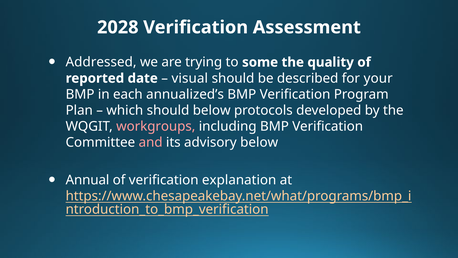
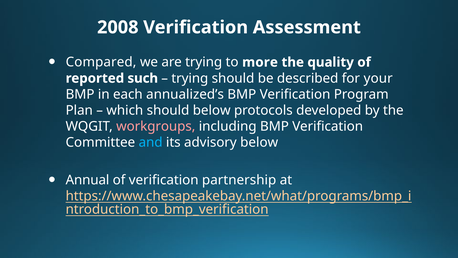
2028: 2028 -> 2008 (118, 27)
Addressed: Addressed -> Compared (101, 62)
some: some -> more (260, 62)
date: date -> such (143, 78)
visual: visual -> trying (190, 78)
and colour: pink -> light blue (151, 142)
explanation: explanation -> partnership (239, 180)
